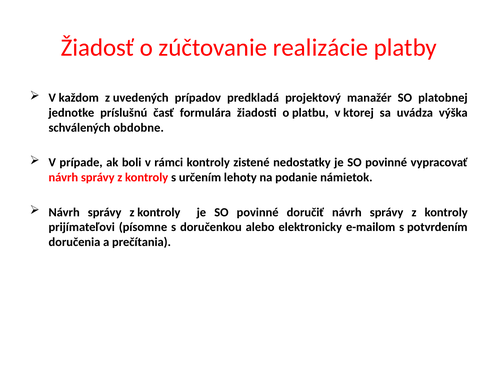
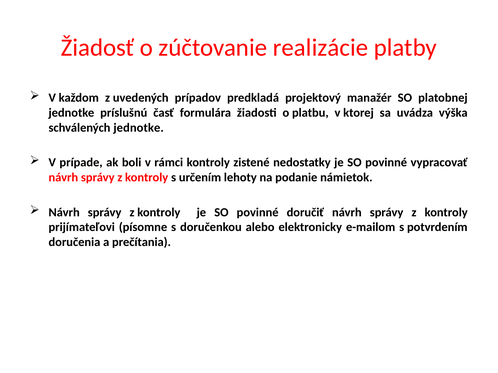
schválených obdobne: obdobne -> jednotke (139, 128)
